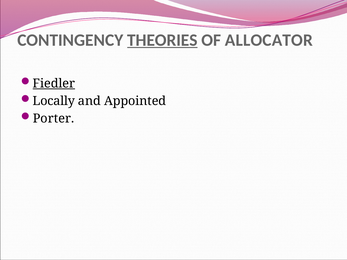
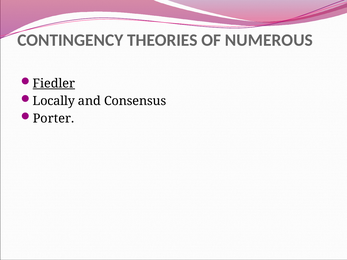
THEORIES underline: present -> none (162, 40)
ALLOCATOR: ALLOCATOR -> NUMEROUS (269, 40)
Appointed: Appointed -> Consensus (135, 101)
